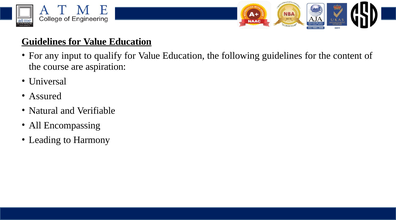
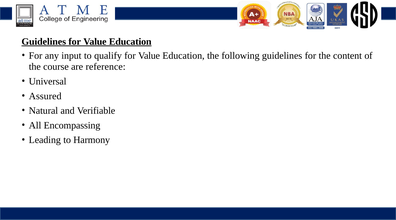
aspiration: aspiration -> reference (106, 67)
